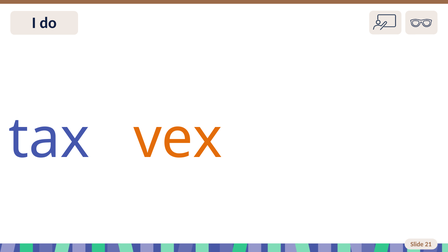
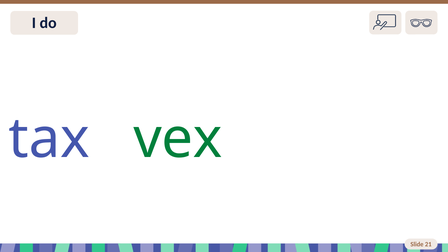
vex colour: orange -> green (178, 139)
